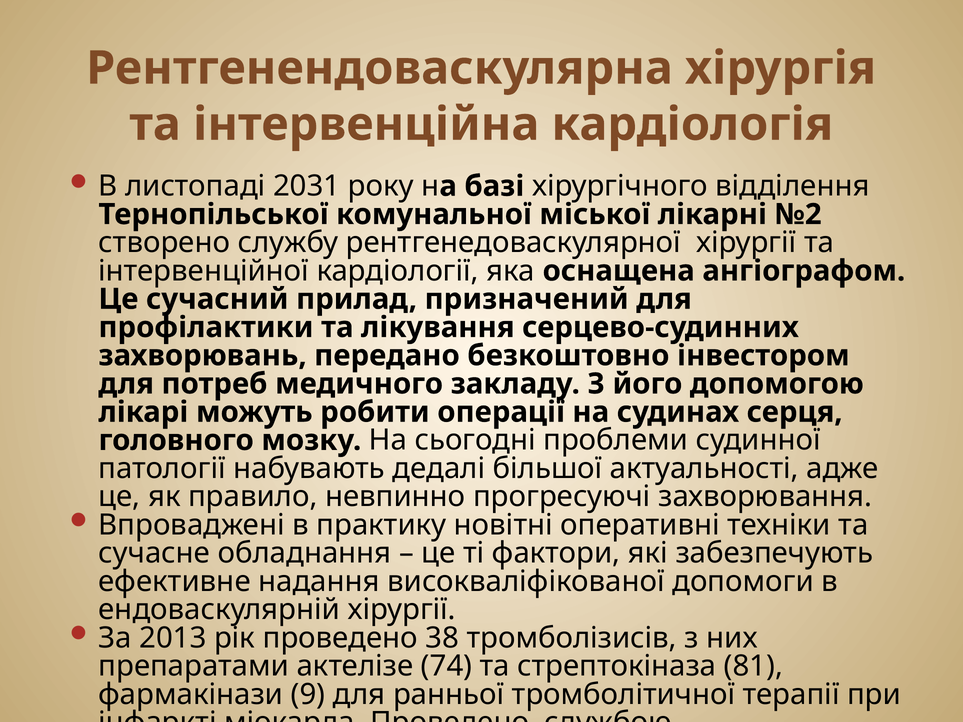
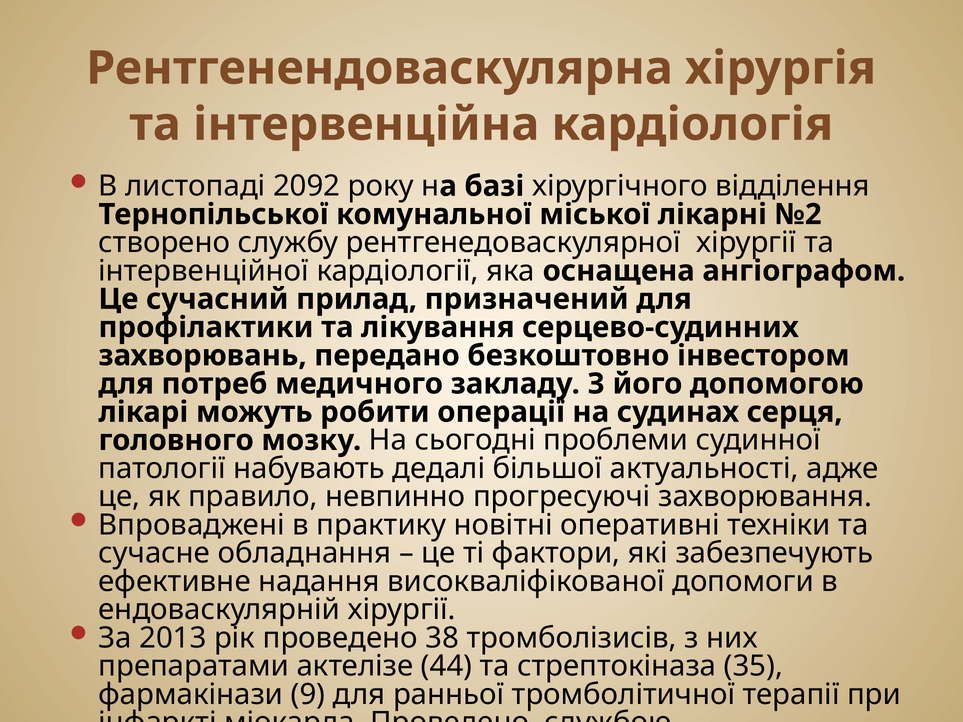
2031: 2031 -> 2092 (307, 186)
74: 74 -> 44 (447, 666)
81: 81 -> 35 (753, 666)
